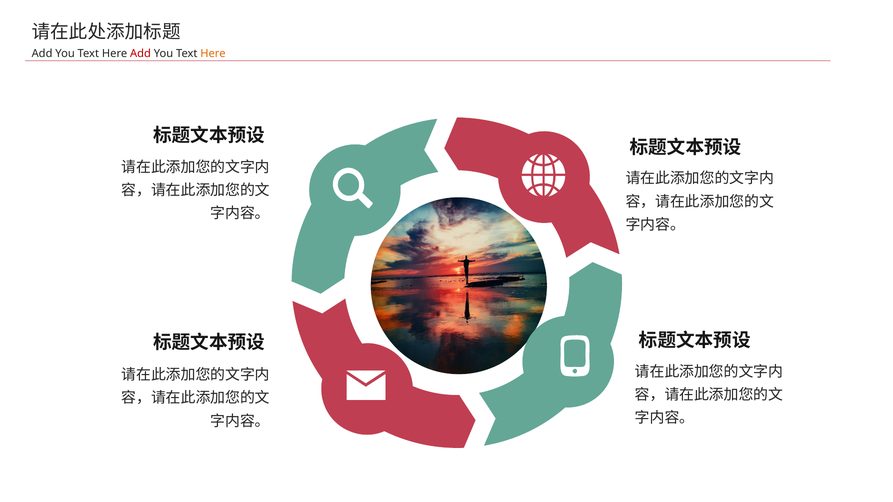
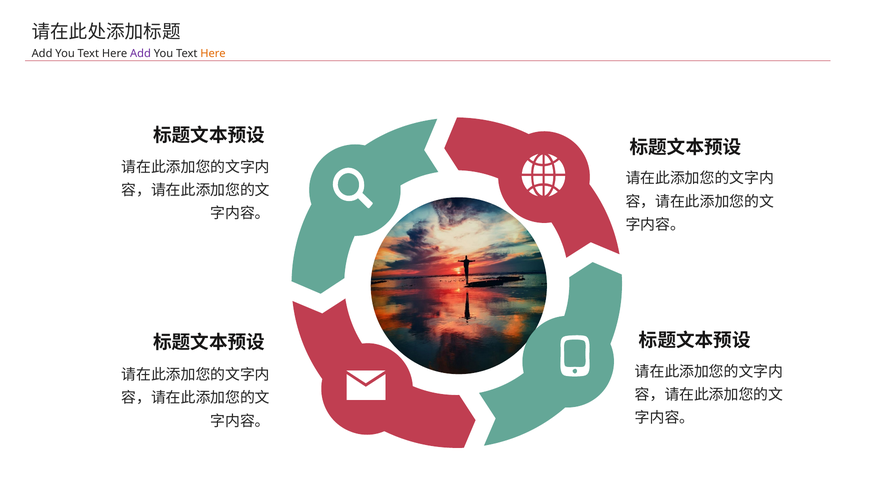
Add colour: red -> purple (141, 53)
